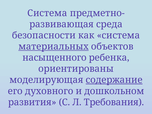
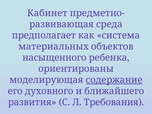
Система: Система -> Кабинет (47, 13)
безопасности: безопасности -> предполагает (44, 35)
материальных underline: present -> none (54, 47)
дошкольном: дошкольном -> ближайшего (114, 91)
